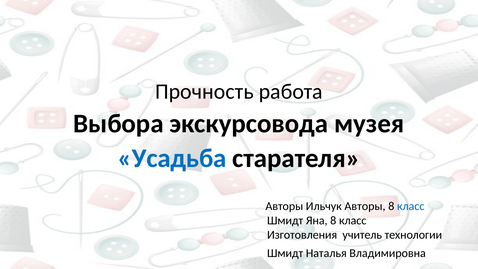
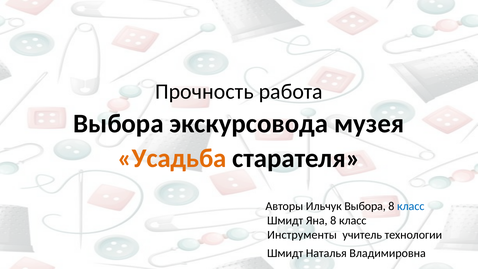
Усадьба colour: blue -> orange (172, 158)
Ильчук Авторы: Авторы -> Выбора (365, 206)
Изготовления: Изготовления -> Инструменты (302, 235)
